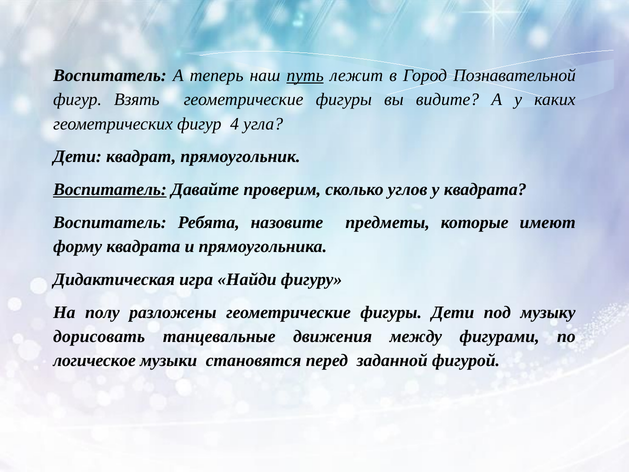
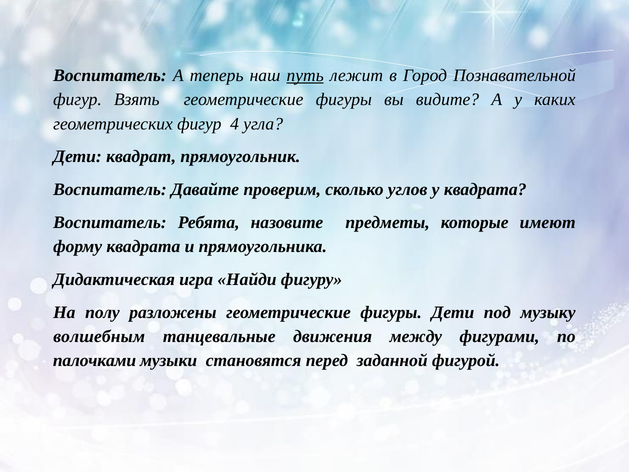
Воспитатель underline: present -> none (110, 189)
дорисовать: дорисовать -> волшебным (99, 336)
логическое: логическое -> палочками (94, 360)
